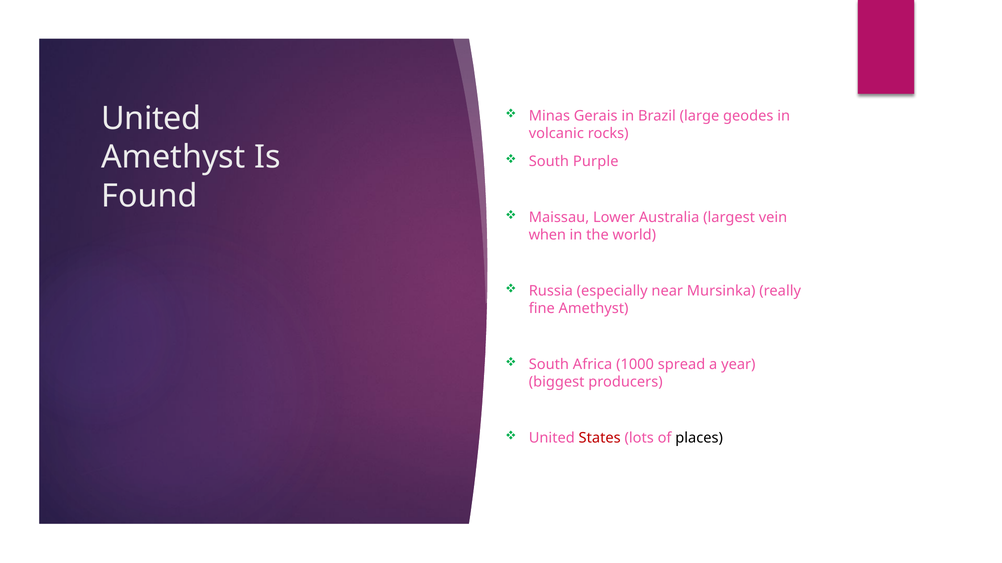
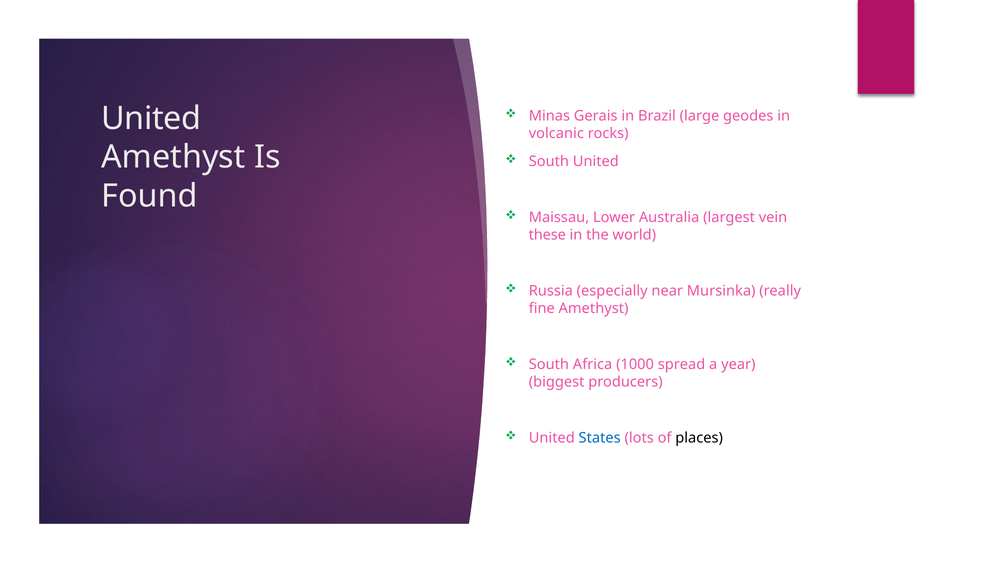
South Purple: Purple -> United (596, 162)
when: when -> these (547, 235)
States colour: red -> blue (600, 438)
